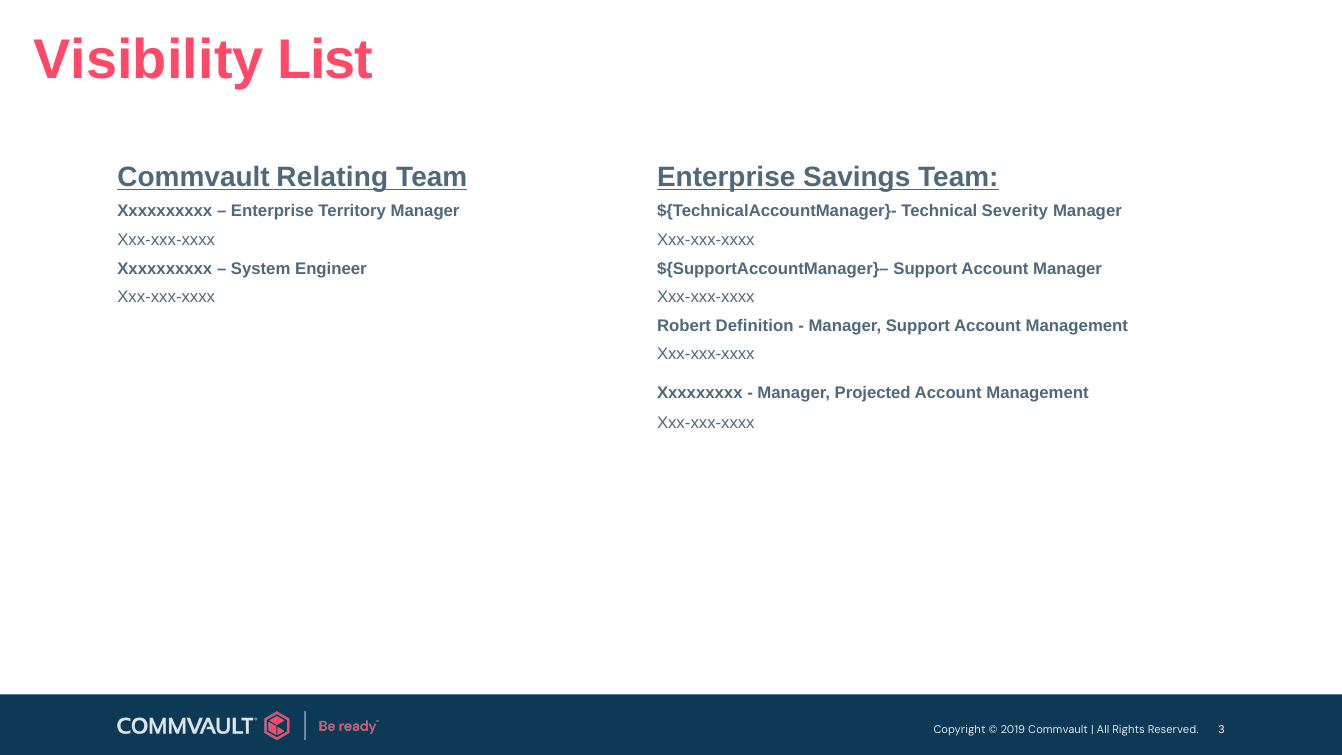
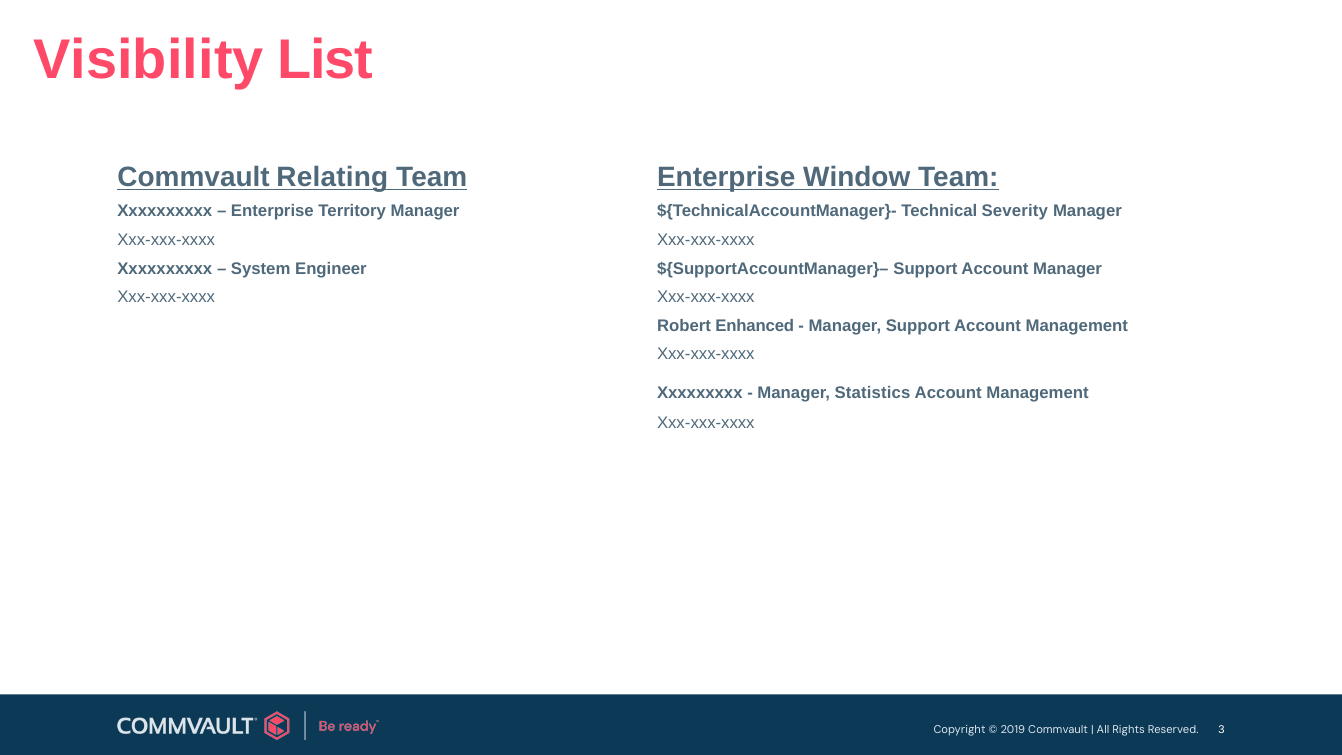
Savings: Savings -> Window (857, 177)
Definition: Definition -> Enhanced (755, 326)
Projected: Projected -> Statistics (873, 393)
